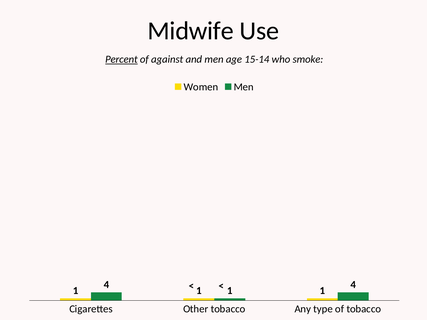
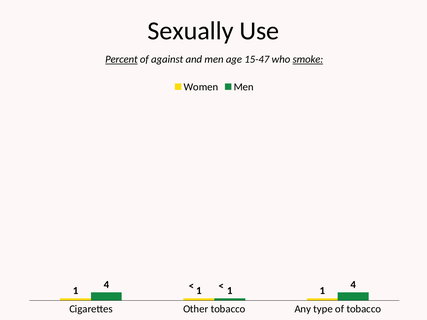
Midwife: Midwife -> Sexually (191, 31)
15-14: 15-14 -> 15-47 (257, 59)
smoke underline: none -> present (308, 59)
